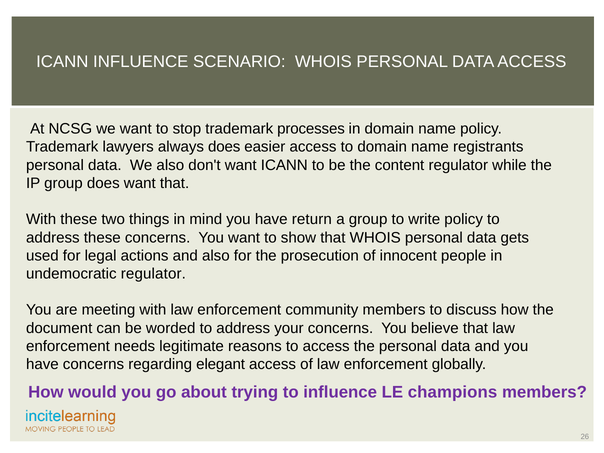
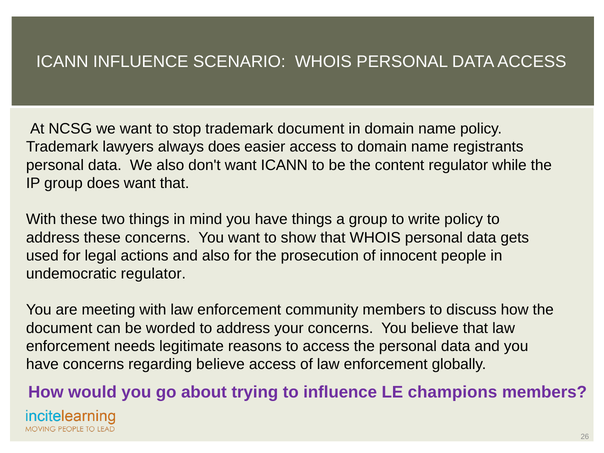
trademark processes: processes -> document (311, 129)
have return: return -> things (312, 219)
regarding elegant: elegant -> believe (220, 364)
